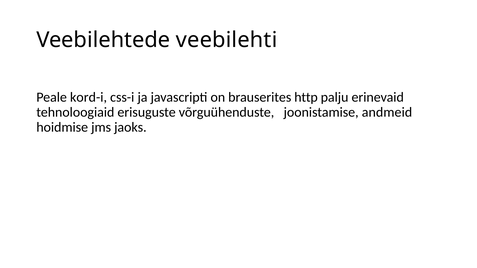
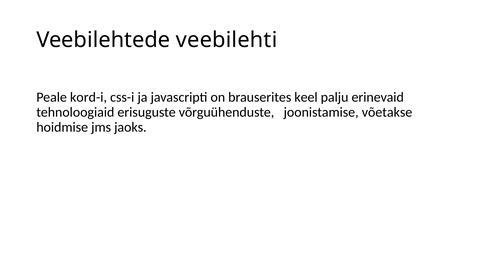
http: http -> keel (306, 97)
andmeid: andmeid -> võetakse (387, 112)
